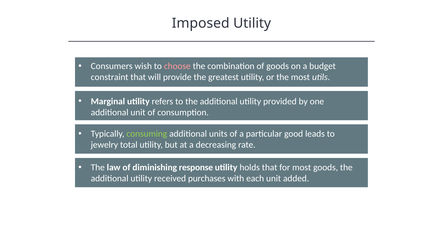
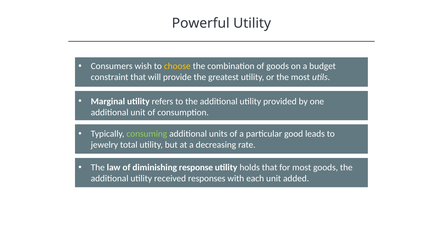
Imposed: Imposed -> Powerful (201, 23)
choose colour: pink -> yellow (177, 66)
purchases: purchases -> responses (207, 179)
